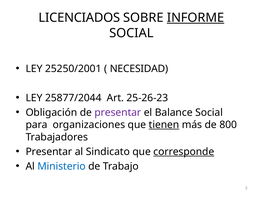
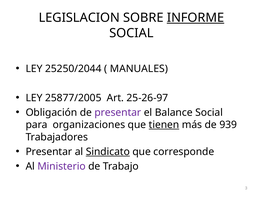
LICENCIADOS: LICENCIADOS -> LEGISLACION (79, 18)
25250/2001: 25250/2001 -> 25250/2044 (73, 69)
NECESIDAD: NECESIDAD -> MANUALES (139, 69)
25877/2044: 25877/2044 -> 25877/2005 (73, 98)
25-26-23: 25-26-23 -> 25-26-97 (147, 98)
800: 800 -> 939 (228, 125)
Sindicato underline: none -> present (108, 152)
corresponde underline: present -> none (184, 152)
Ministerio colour: blue -> purple (62, 166)
